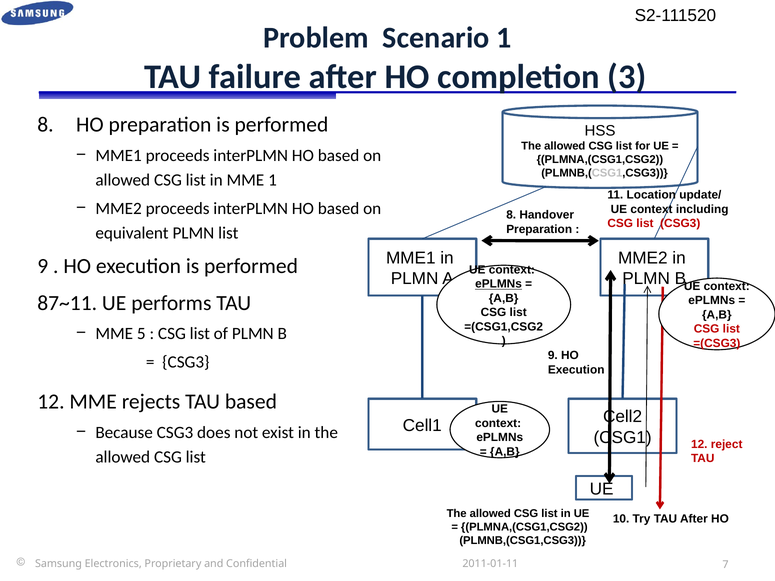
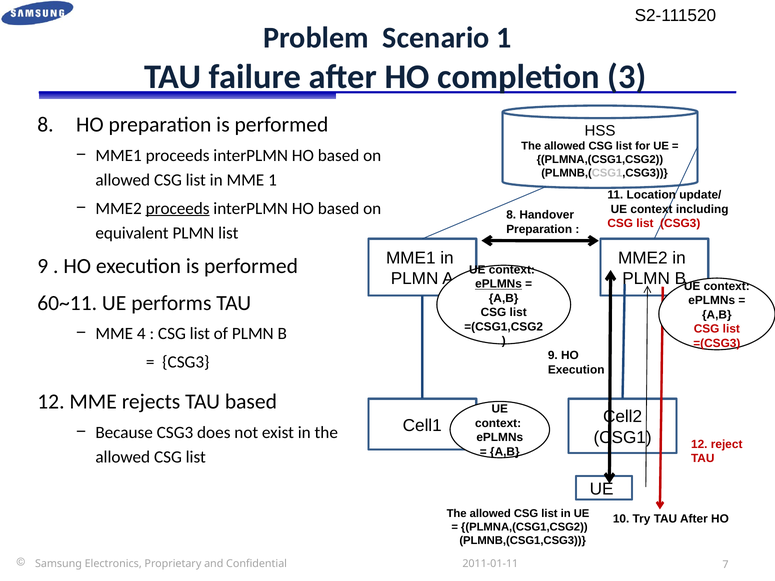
proceeds underline: none -> present (178, 208)
87~11: 87~11 -> 60~11 (67, 303)
5: 5 -> 4 (141, 334)
